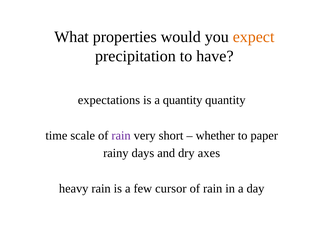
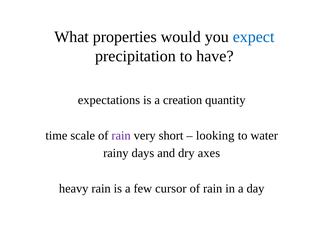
expect colour: orange -> blue (254, 37)
a quantity: quantity -> creation (183, 100)
whether: whether -> looking (215, 136)
paper: paper -> water (264, 136)
